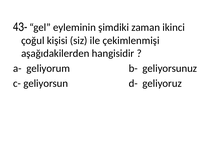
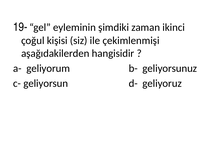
43-: 43- -> 19- (20, 27)
